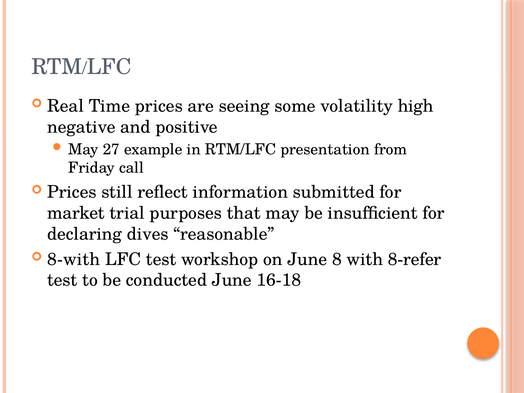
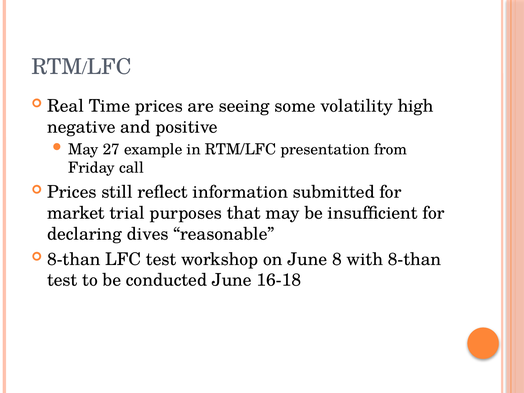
8-with: 8-with -> 8-than (74, 259)
with 8-refer: 8-refer -> 8-than (415, 259)
